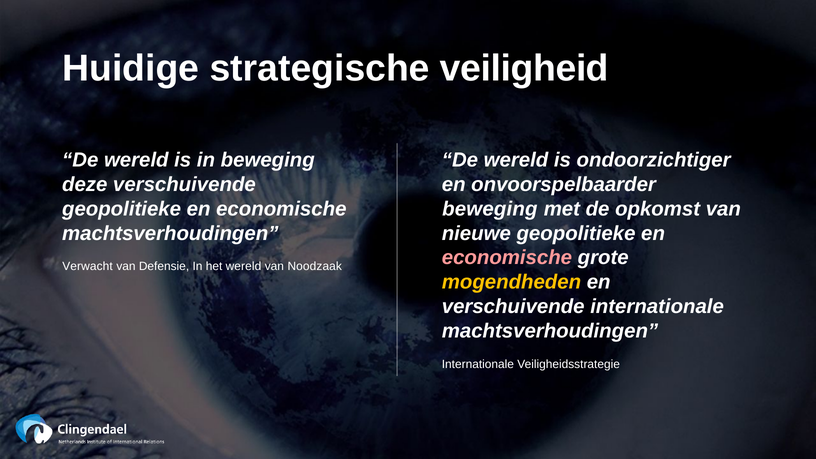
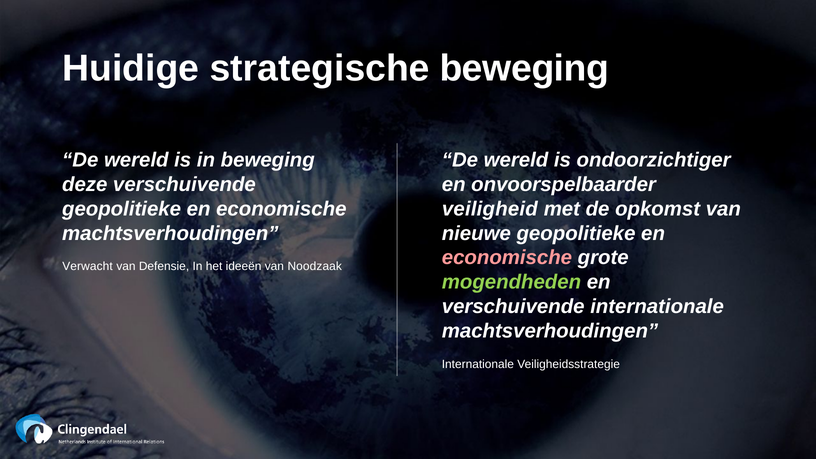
strategische veiligheid: veiligheid -> beweging (524, 69)
beweging: beweging -> veiligheid (490, 209)
het wereld: wereld -> ideeën (244, 266)
mogendheden colour: yellow -> light green (511, 282)
